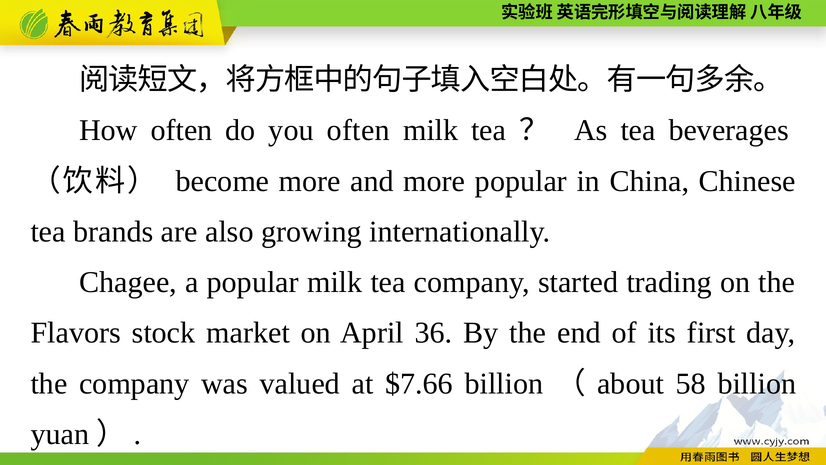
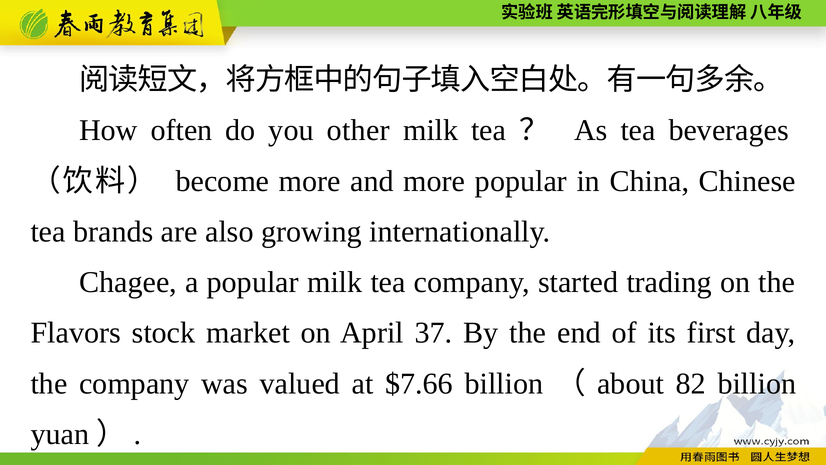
you often: often -> other (358, 130)
36: 36 -> 37 (434, 333)
58: 58 -> 82 (691, 383)
